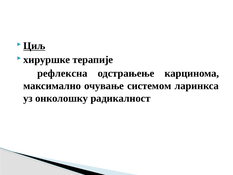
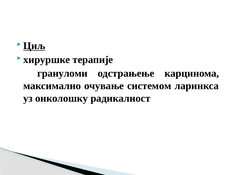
рефлексна: рефлексна -> грануломи (62, 73)
